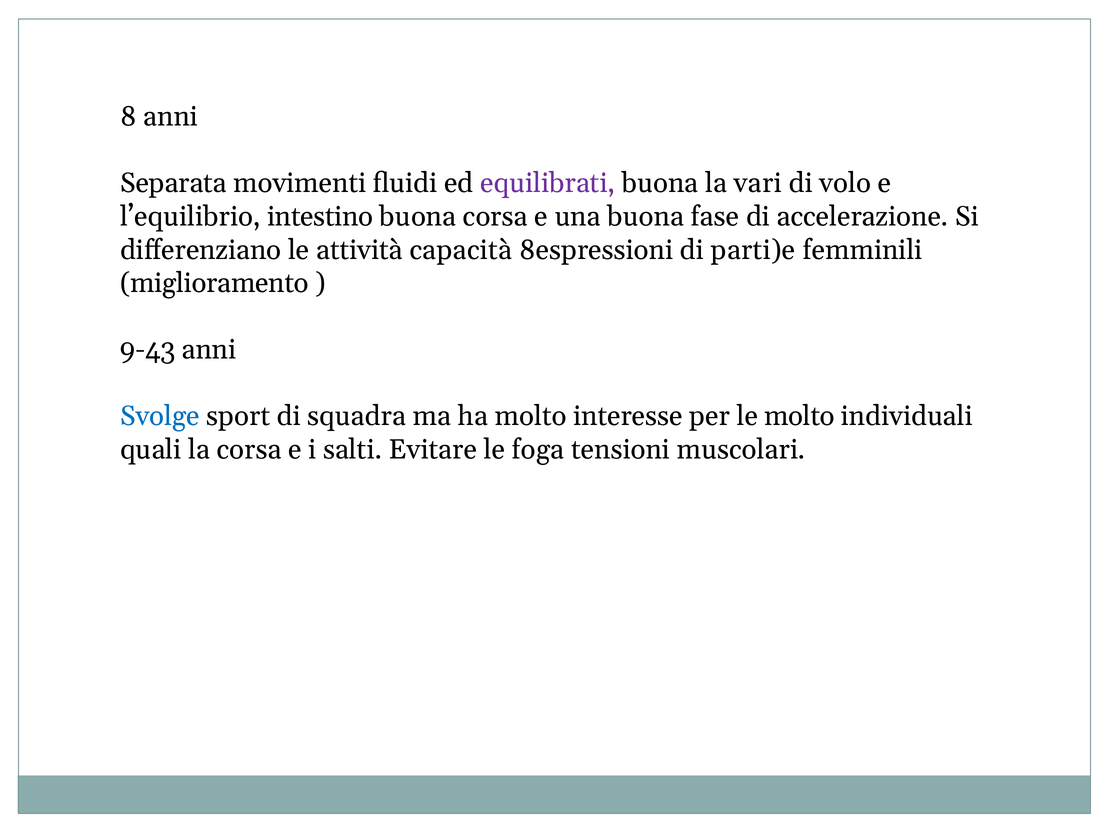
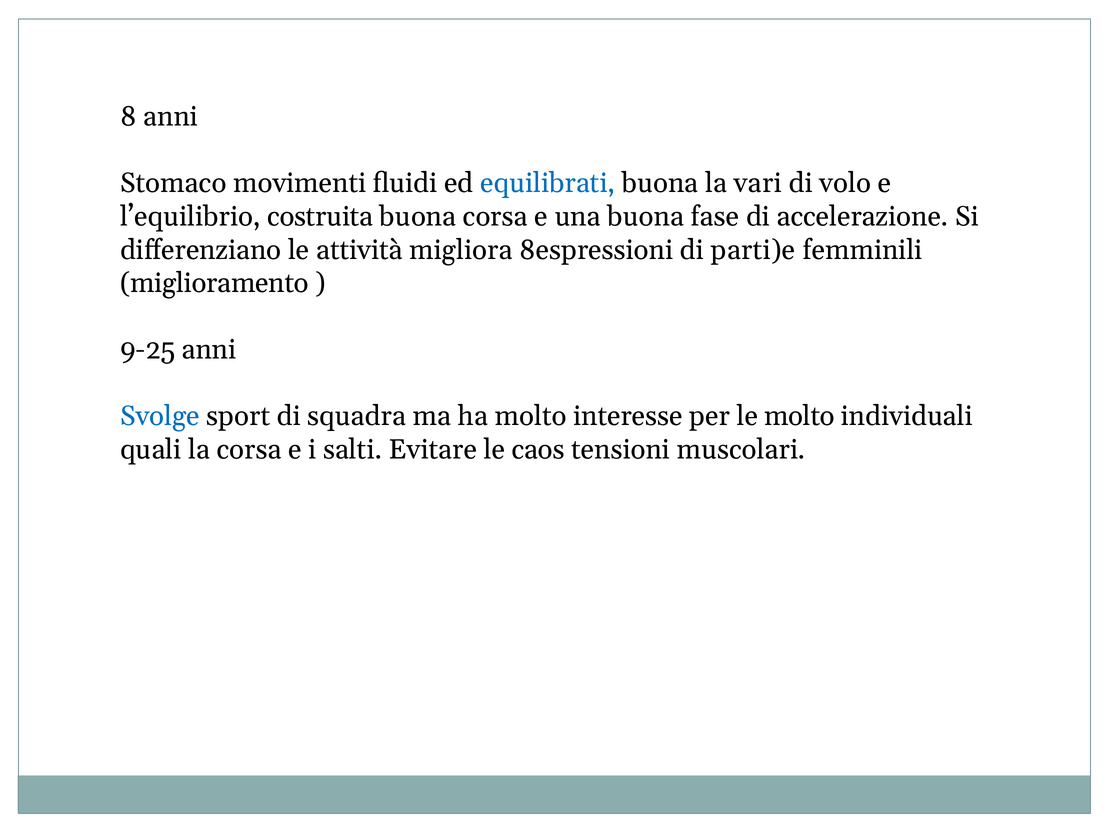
Separata: Separata -> Stomaco (173, 183)
equilibrati colour: purple -> blue (548, 183)
intestino: intestino -> costruita (320, 217)
capacità: capacità -> migliora (461, 250)
9-43: 9-43 -> 9-25 (148, 350)
foga: foga -> caos (538, 450)
